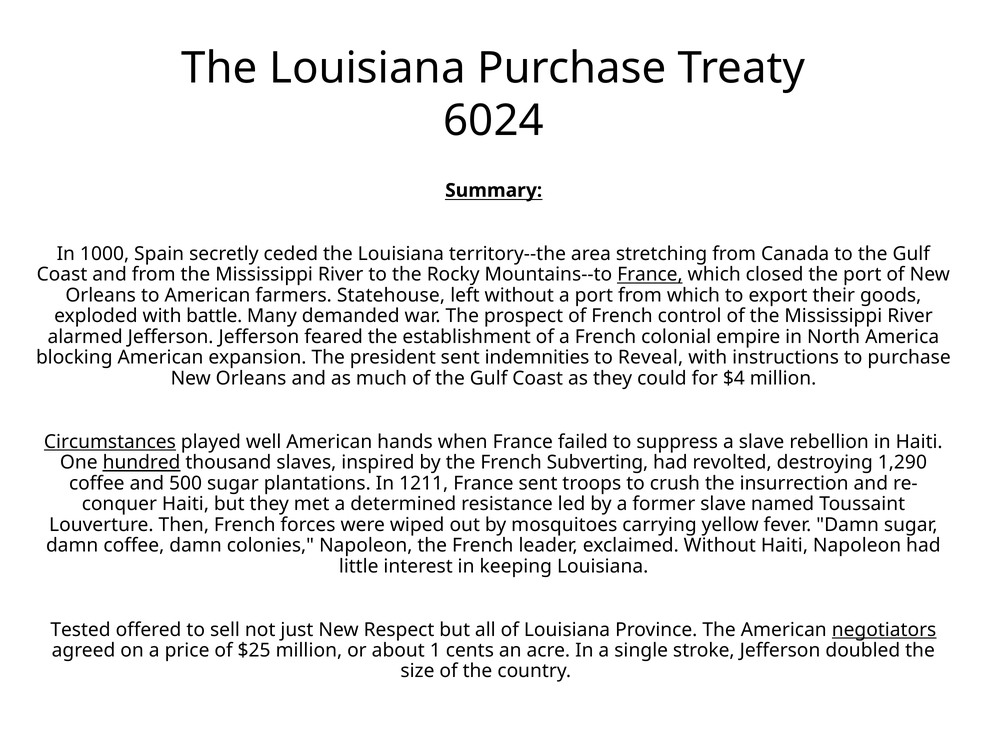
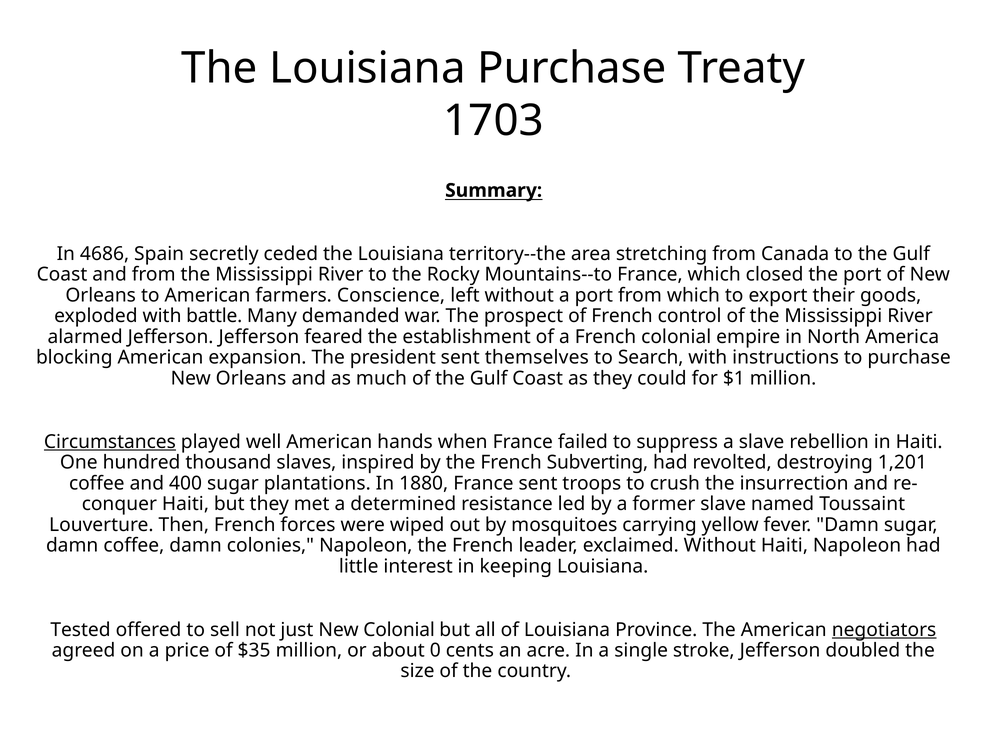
6024: 6024 -> 1703 (494, 121)
1000: 1000 -> 4686 (105, 254)
France underline: present -> none (650, 275)
Statehouse: Statehouse -> Conscience (391, 295)
indemnities: indemnities -> themselves (537, 358)
Reveal: Reveal -> Search (651, 358)
$4: $4 -> $1 (734, 378)
hundred underline: present -> none (142, 463)
1,290: 1,290 -> 1,201 (902, 463)
500: 500 -> 400 (186, 483)
1211: 1211 -> 1880 (424, 483)
New Respect: Respect -> Colonial (399, 630)
$25: $25 -> $35 (254, 651)
1: 1 -> 0 (435, 651)
